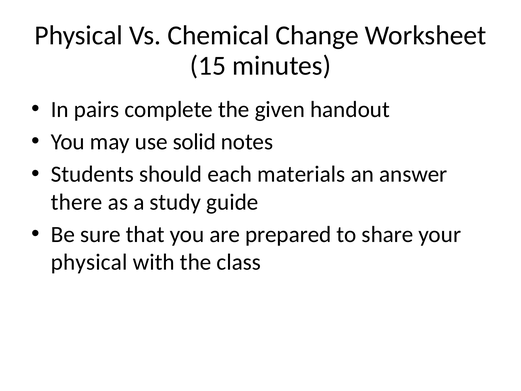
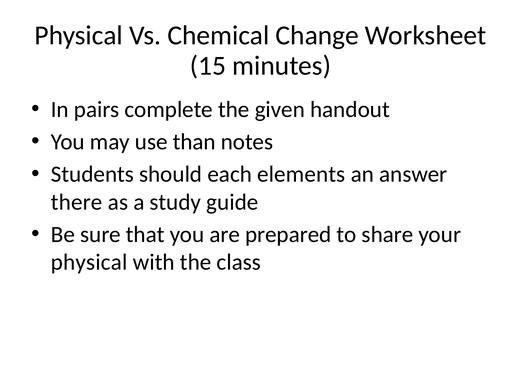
solid: solid -> than (194, 142)
materials: materials -> elements (301, 174)
